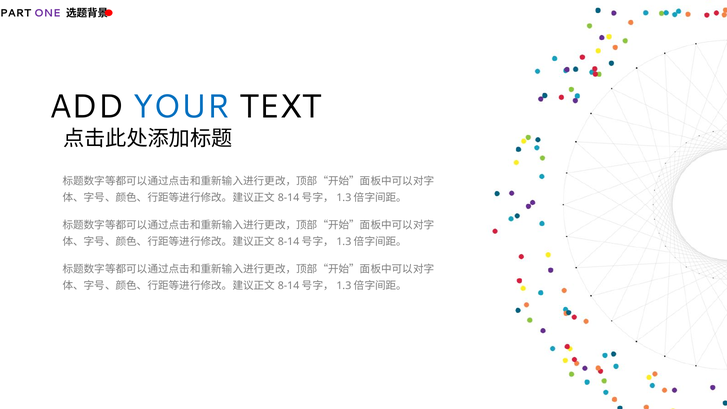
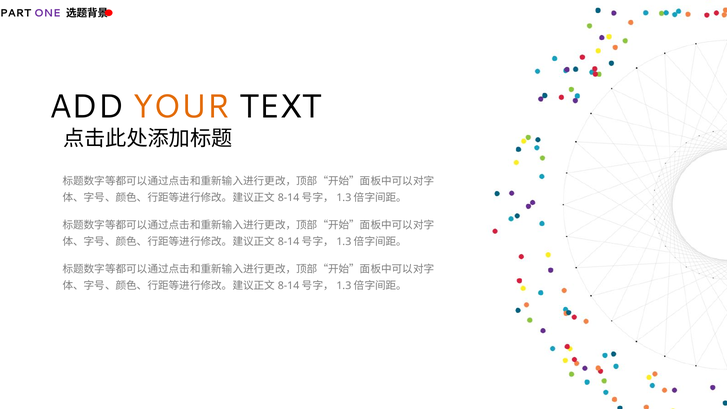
YOUR colour: blue -> orange (181, 107)
